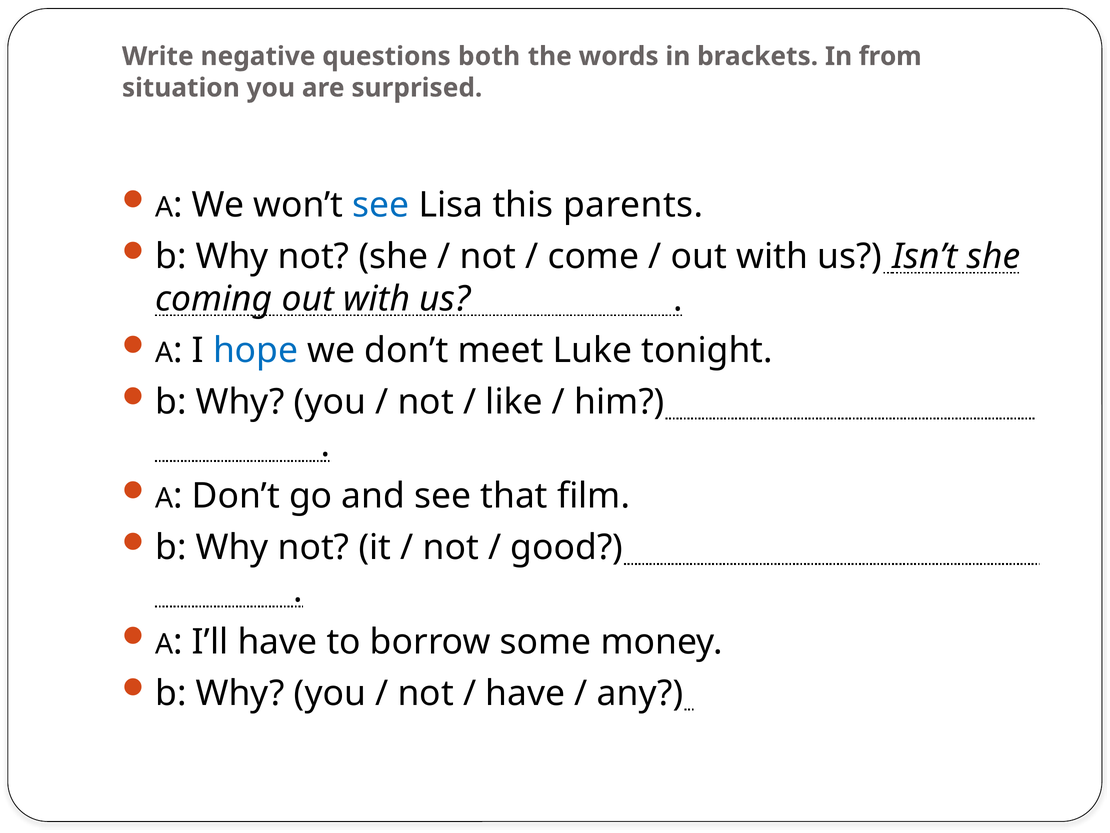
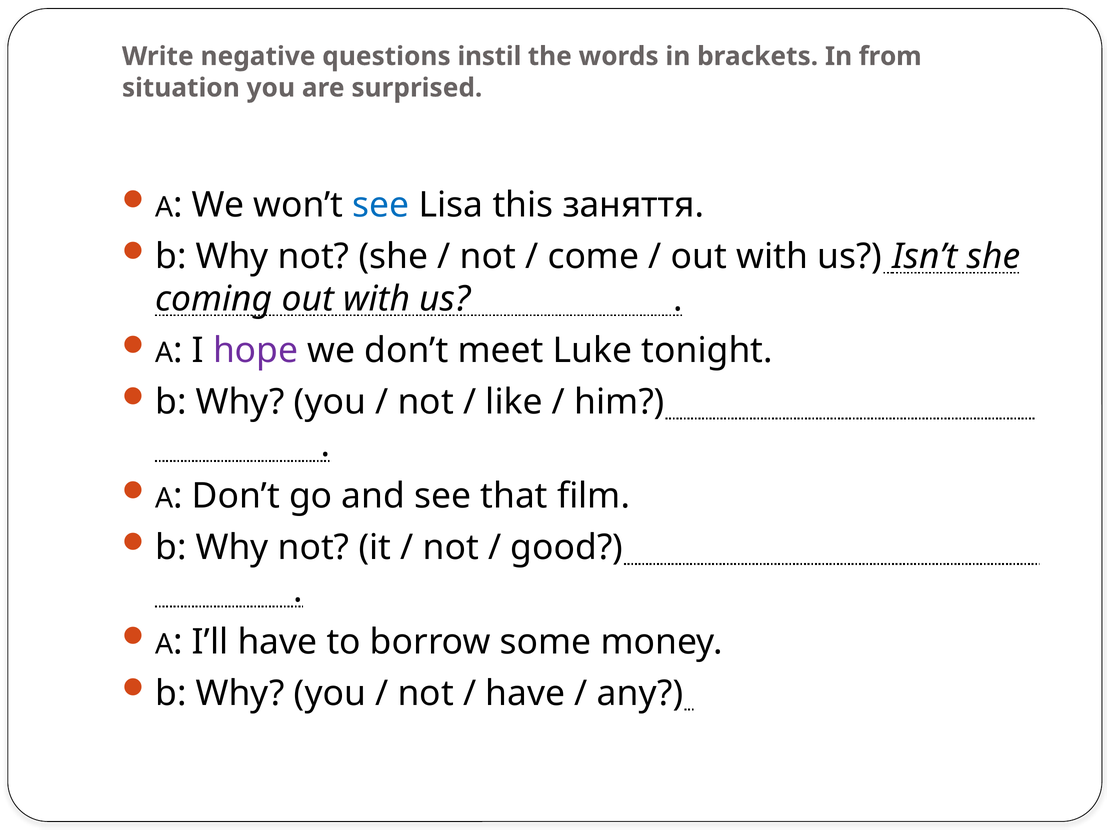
both: both -> instil (489, 56)
parents: parents -> заняття (633, 205)
hope colour: blue -> purple (256, 350)
